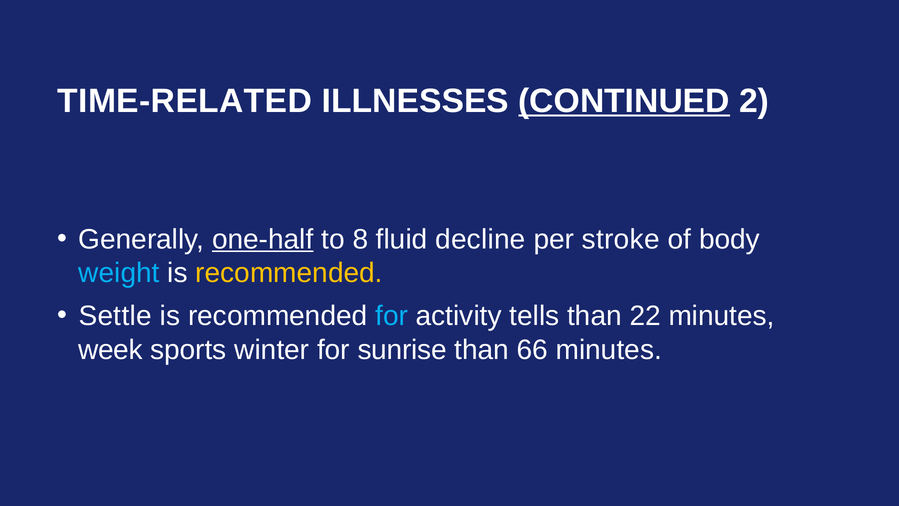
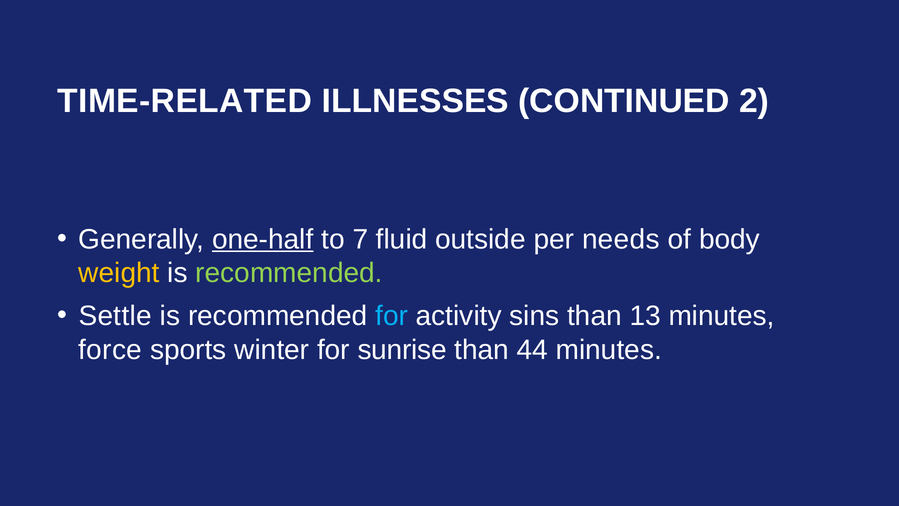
CONTINUED underline: present -> none (624, 101)
8: 8 -> 7 (360, 239)
decline: decline -> outside (480, 239)
stroke: stroke -> needs (621, 239)
weight colour: light blue -> yellow (119, 273)
recommended colour: yellow -> light green (289, 273)
tells: tells -> sins (534, 316)
22: 22 -> 13 (645, 316)
week: week -> force (110, 350)
66: 66 -> 44 (532, 350)
